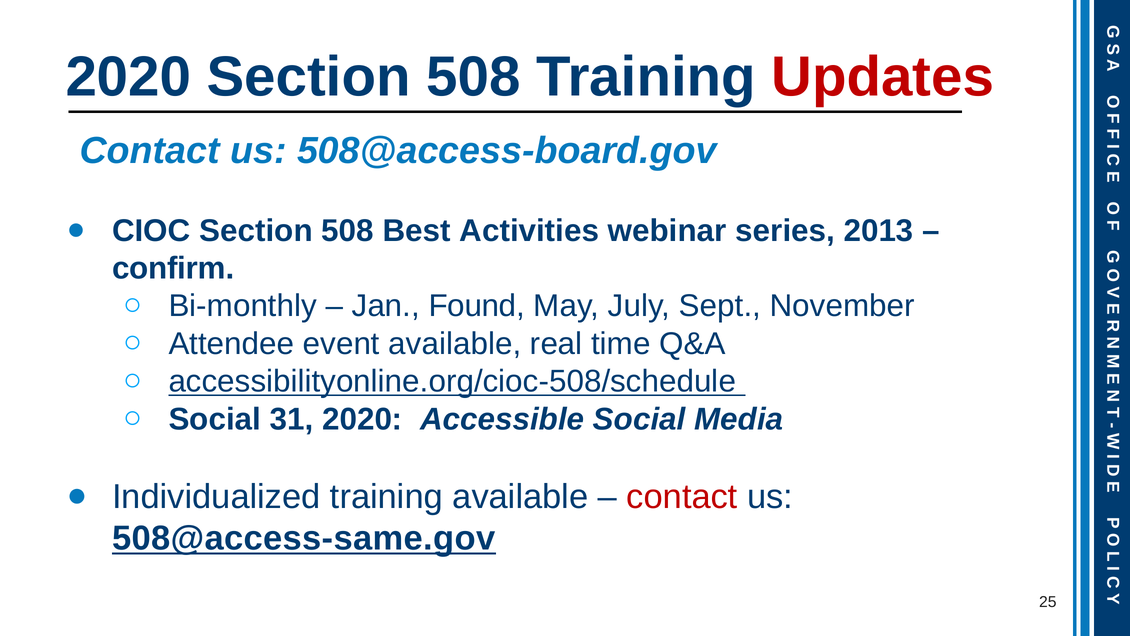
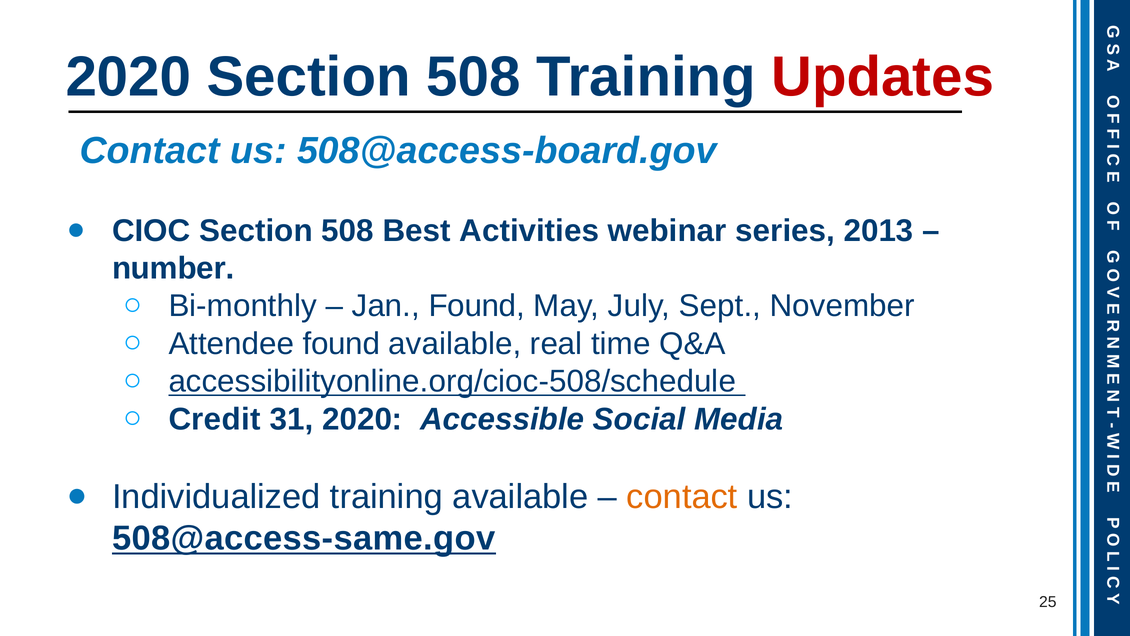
confirm: confirm -> number (173, 268)
Attendee event: event -> found (341, 344)
Social: Social -> Credit (215, 419)
contact colour: red -> orange (682, 496)
